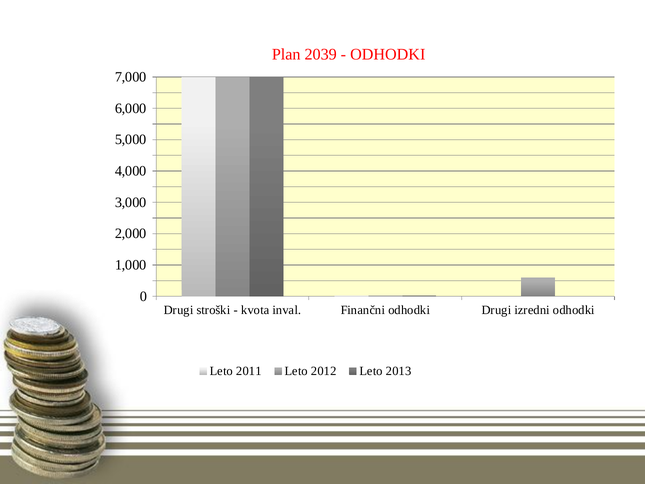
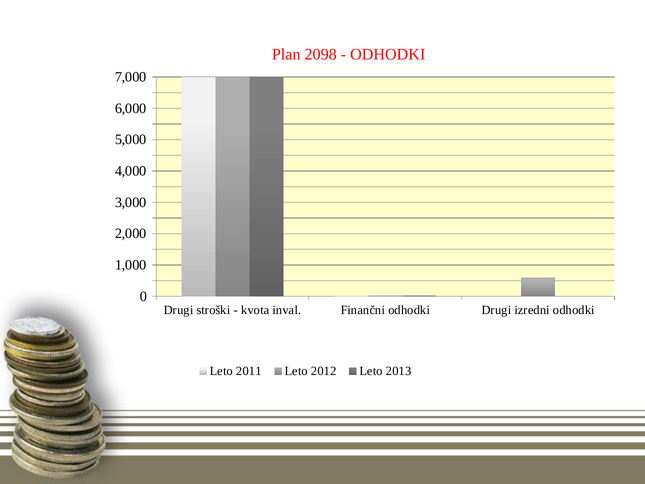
2039: 2039 -> 2098 (321, 54)
